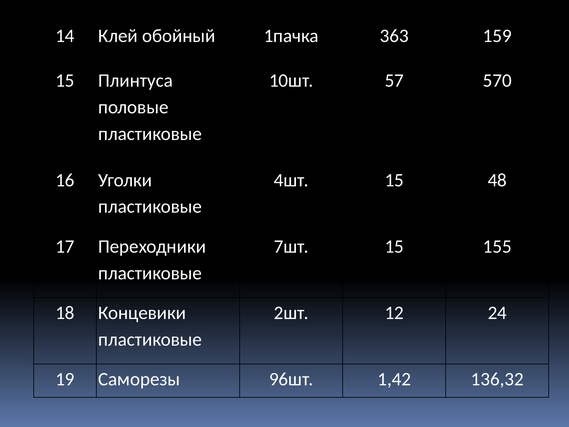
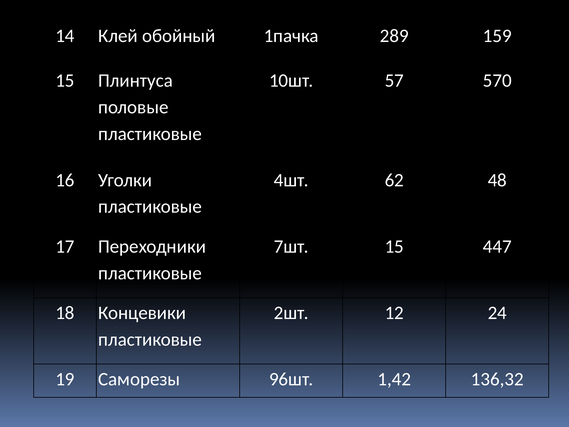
363: 363 -> 289 (394, 36)
4шт 15: 15 -> 62 (394, 180)
155: 155 -> 447 (497, 246)
